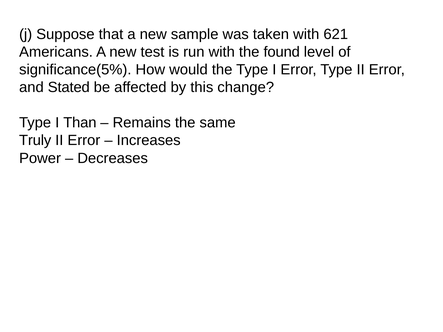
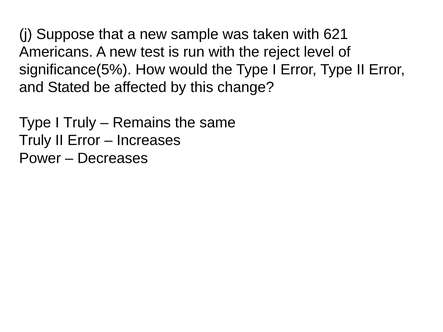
found: found -> reject (282, 52)
I Than: Than -> Truly (80, 123)
